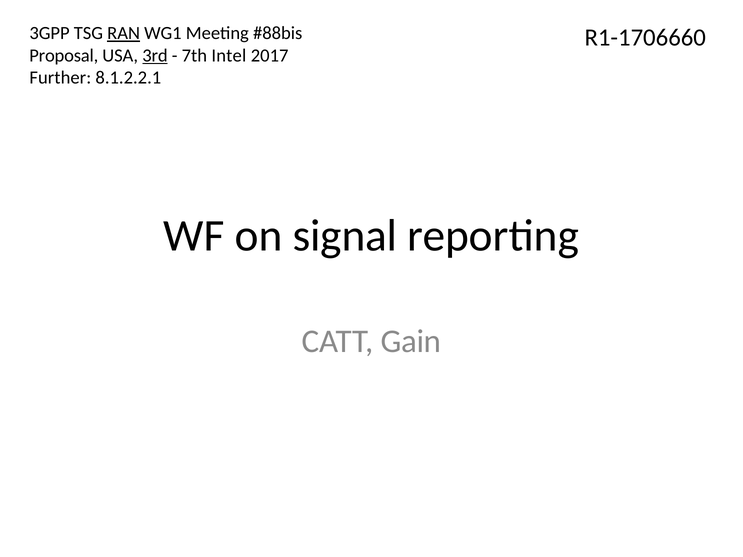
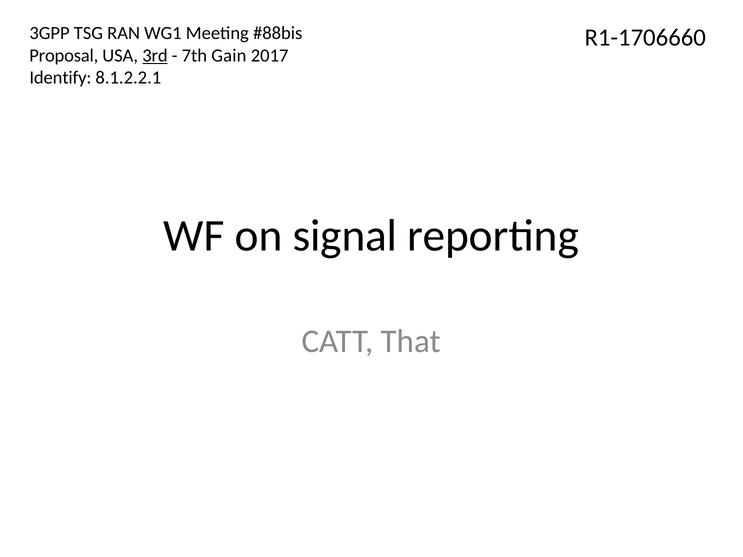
RAN underline: present -> none (124, 33)
Intel: Intel -> Gain (229, 56)
Further: Further -> Identify (60, 78)
Gain: Gain -> That (411, 342)
